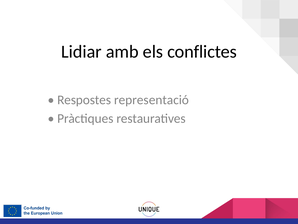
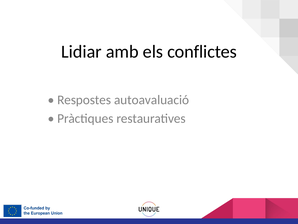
representació: representació -> autoavaluació (152, 100)
